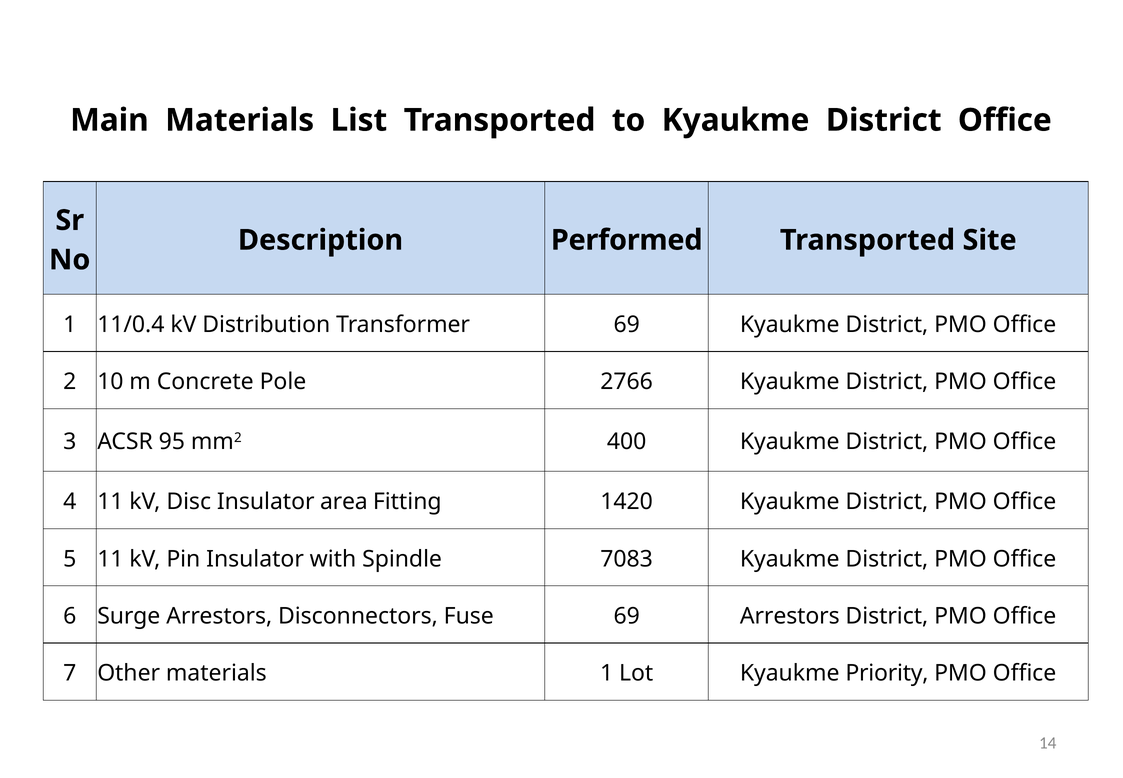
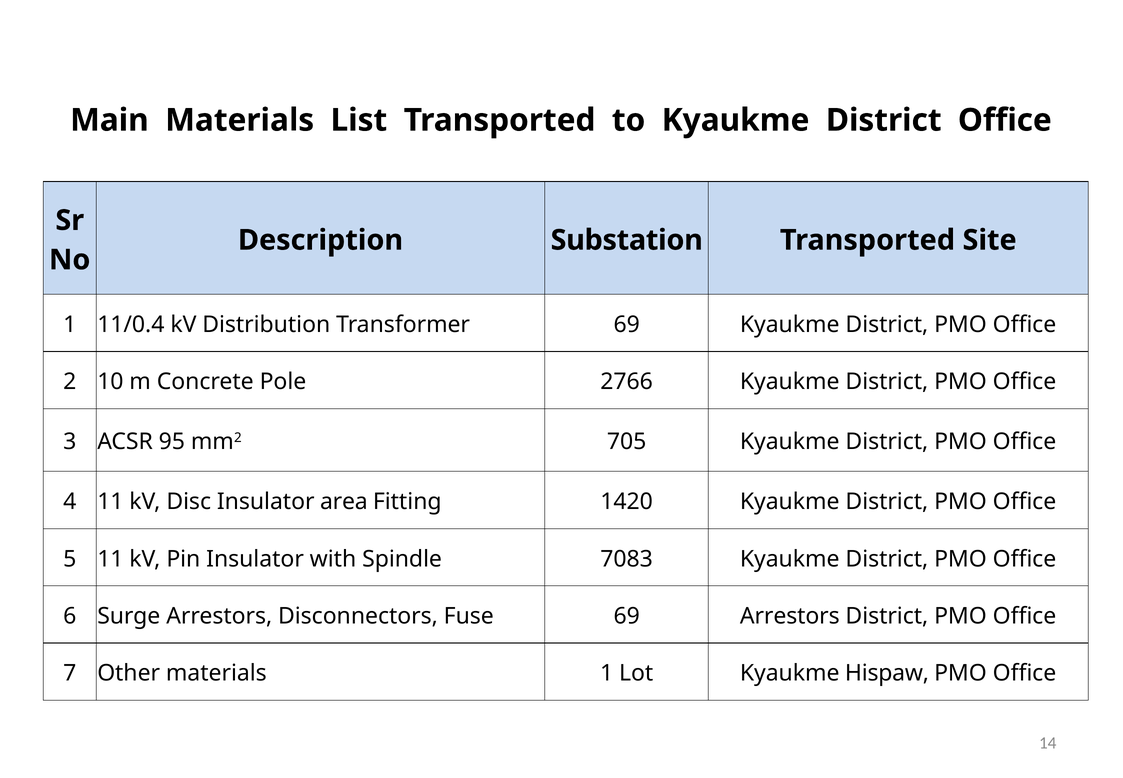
Performed: Performed -> Substation (627, 240)
400: 400 -> 705 (627, 441)
Priority: Priority -> Hispaw (887, 673)
